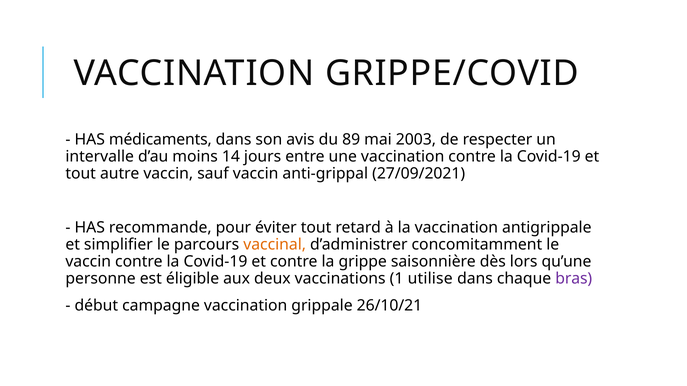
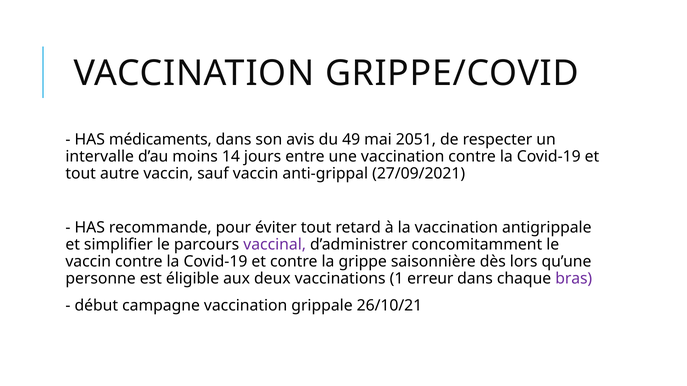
89: 89 -> 49 (351, 140)
2003: 2003 -> 2051 (416, 140)
vaccinal colour: orange -> purple (275, 245)
utilise: utilise -> erreur (430, 279)
